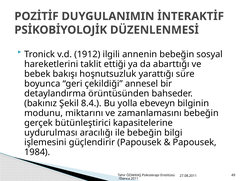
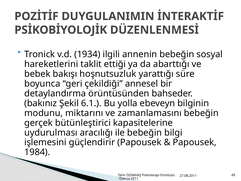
1912: 1912 -> 1934 (87, 54)
8.4: 8.4 -> 6.1 (91, 103)
